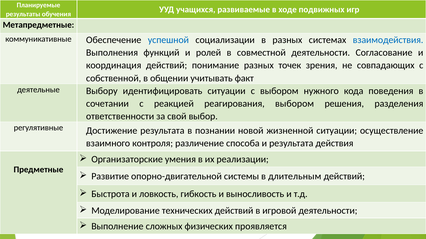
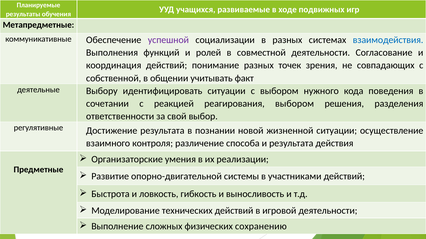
успешной colour: blue -> purple (168, 40)
длительным: длительным -> участниками (295, 177)
проявляется: проявляется -> сохранению (261, 227)
